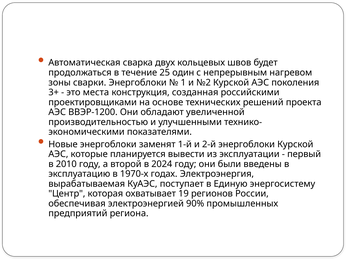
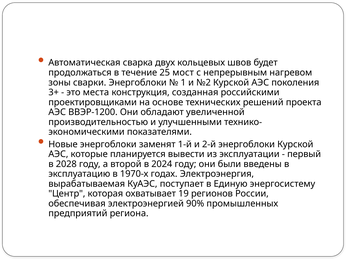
один: один -> мост (183, 72)
2010: 2010 -> 2028 (66, 164)
